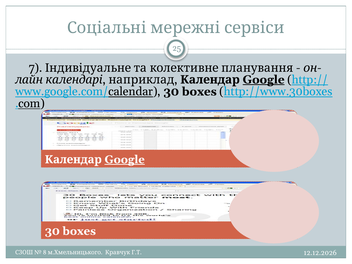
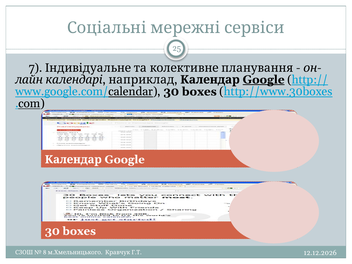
Google underline: present -> none (125, 160)
